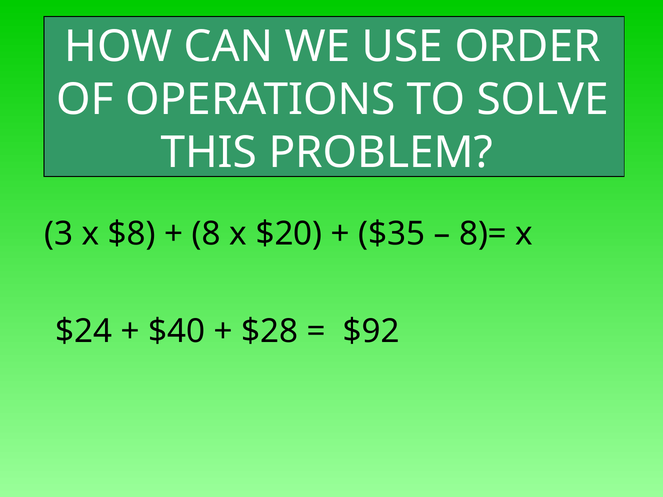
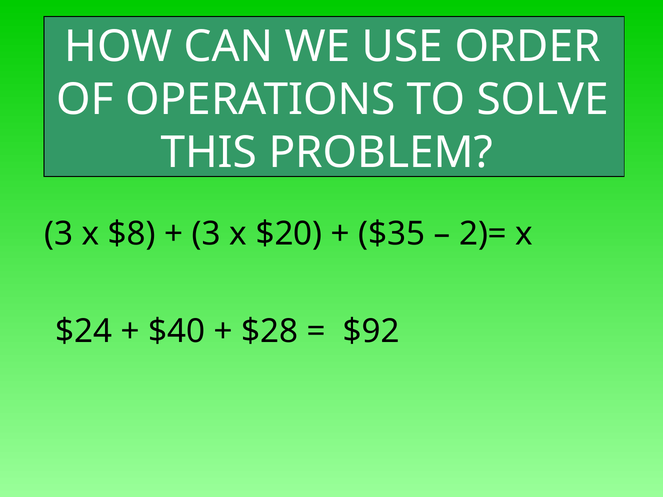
8: 8 -> 3 (206, 234)
8)=: 8)= -> 2)= (483, 234)
